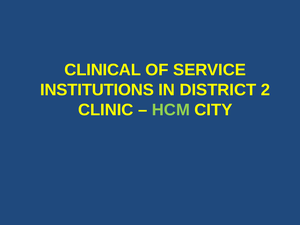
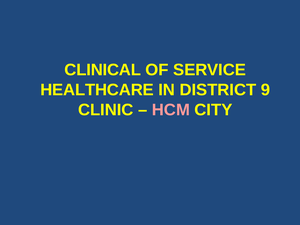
INSTITUTIONS: INSTITUTIONS -> HEALTHCARE (97, 90)
2: 2 -> 9 (265, 90)
HCM colour: light green -> pink (171, 110)
